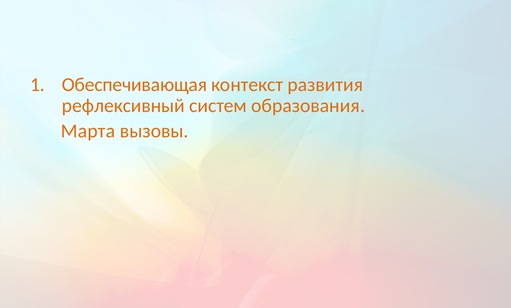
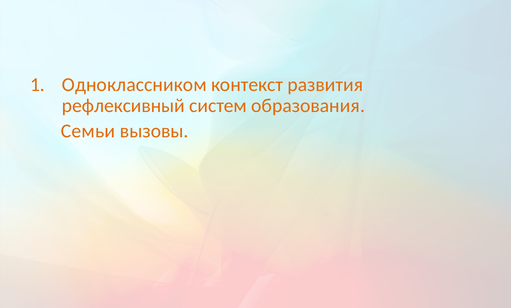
Обеспечивающая: Обеспечивающая -> Одноклассником (134, 85)
Марта: Марта -> Семьи (88, 131)
